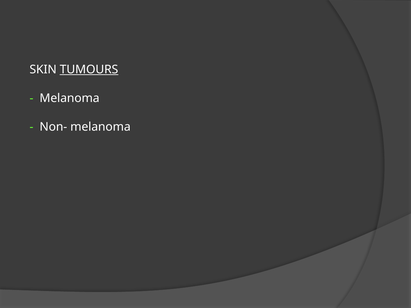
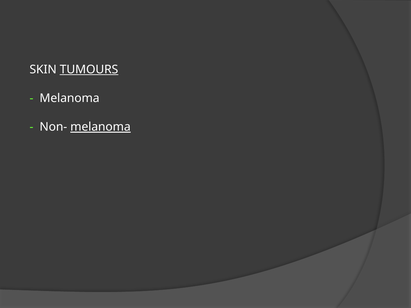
melanoma underline: none -> present (100, 127)
